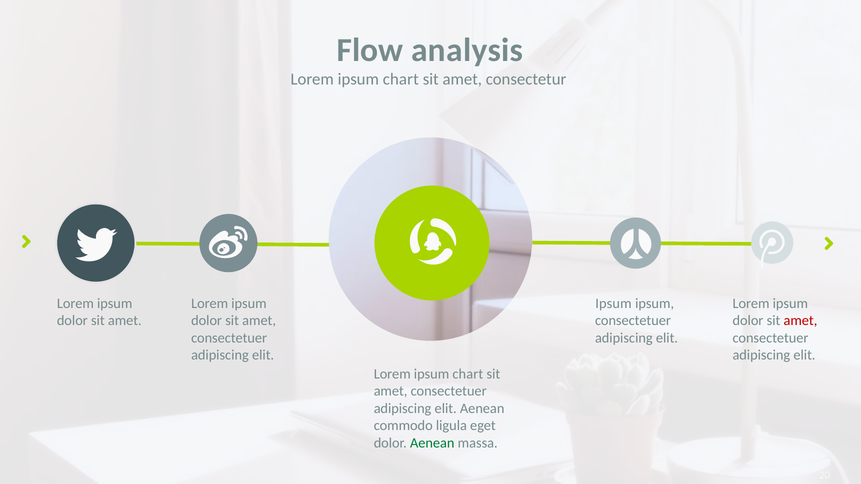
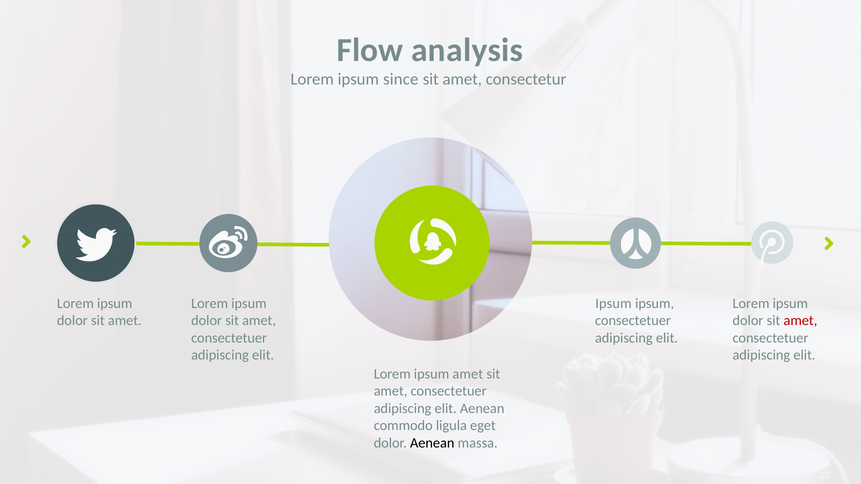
chart: chart -> since (401, 79)
chart: chart -> amet (468, 374)
Aenean colour: green -> black (432, 443)
